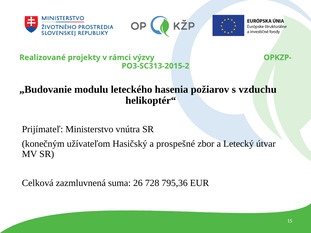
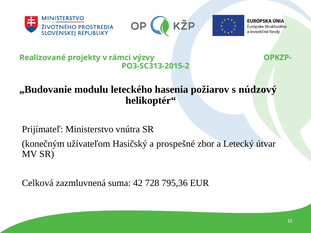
vzduchu: vzduchu -> núdzový (258, 89)
26: 26 -> 42 (138, 183)
